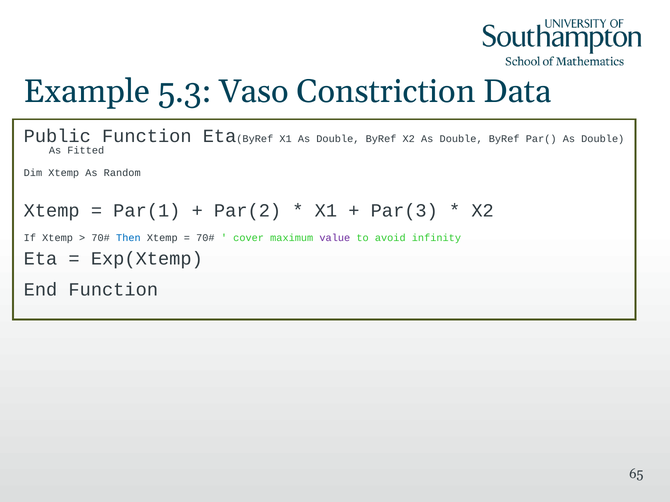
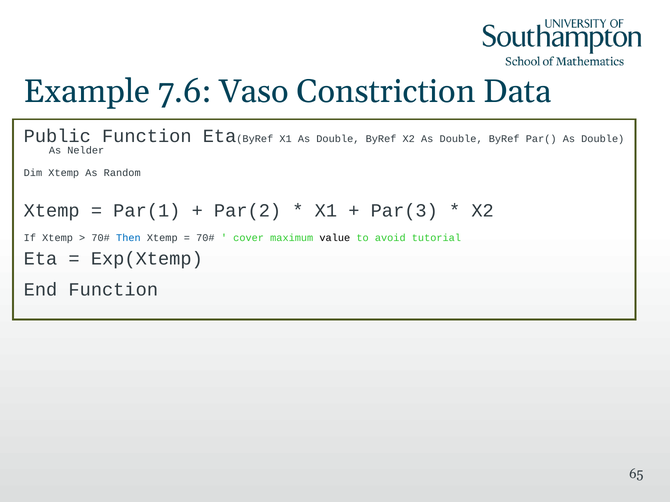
5.3: 5.3 -> 7.6 (185, 92)
Fitted: Fitted -> Nelder (86, 150)
value colour: purple -> black (335, 238)
infinity: infinity -> tutorial (436, 238)
